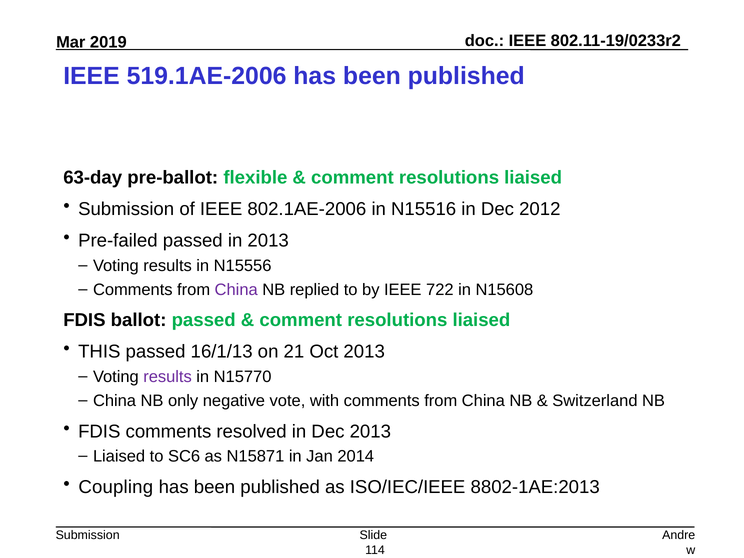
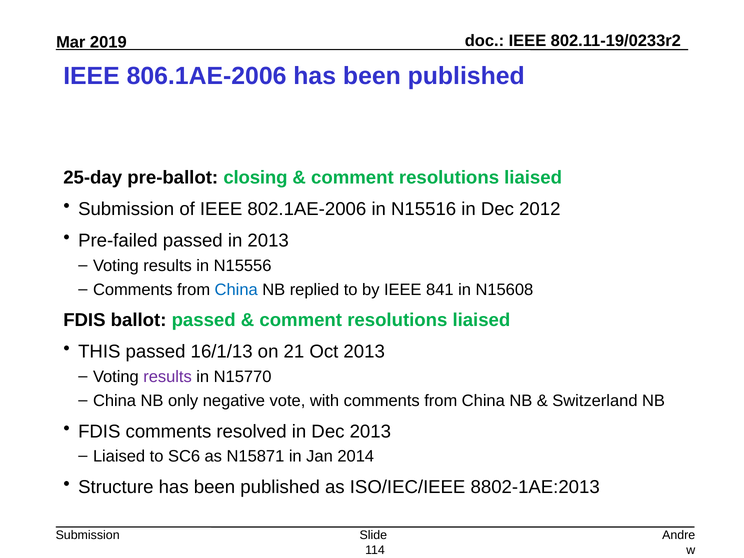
519.1AE-2006: 519.1AE-2006 -> 806.1AE-2006 (207, 76)
63-day: 63-day -> 25-day (93, 177)
flexible: flexible -> closing (255, 177)
China colour: purple -> blue (236, 290)
722: 722 -> 841 (440, 290)
Coupling: Coupling -> Structure (116, 487)
